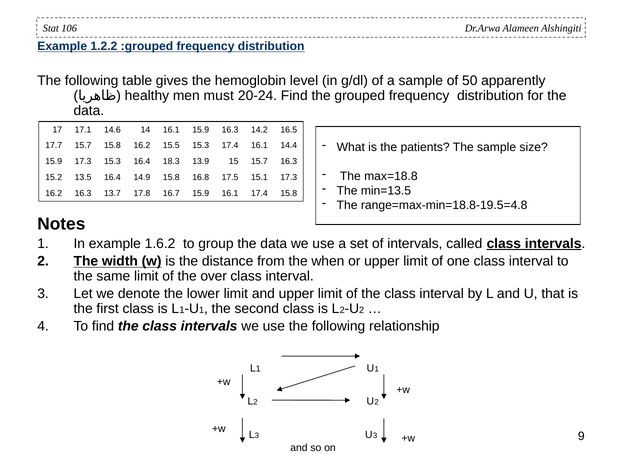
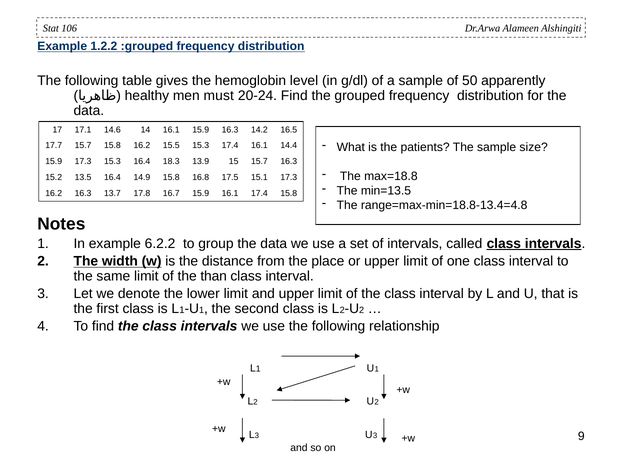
range=max-min=18.8-19.5=4.8: range=max-min=18.8-19.5=4.8 -> range=max-min=18.8-13.4=4.8 (444, 205)
1.6.2: 1.6.2 -> 6.2.2 (160, 243)
when: when -> place (328, 261)
over: over -> than (214, 276)
